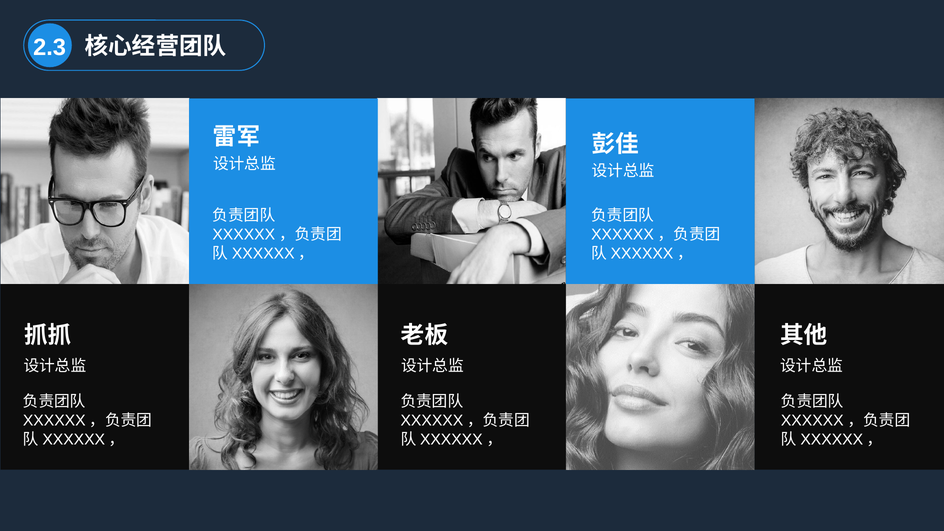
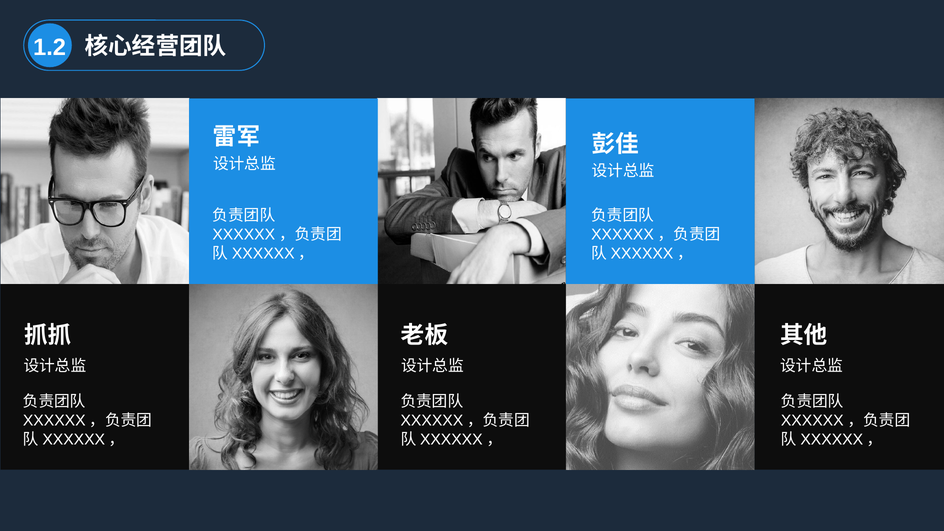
2.3: 2.3 -> 1.2 (50, 47)
